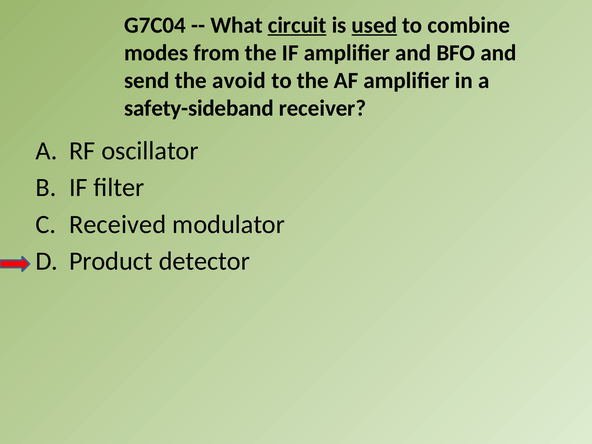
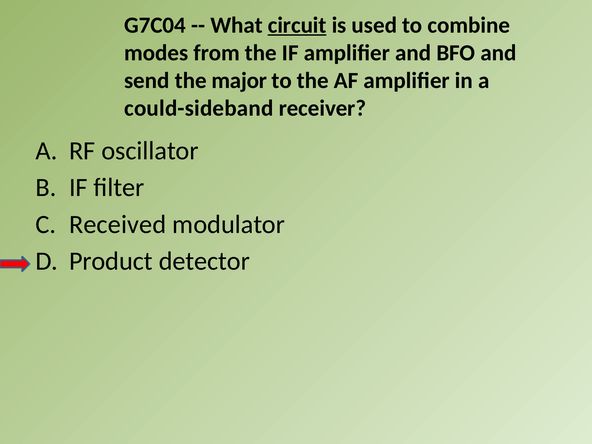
used underline: present -> none (374, 25)
avoid: avoid -> major (239, 81)
safety-sideband: safety-sideband -> could-sideband (199, 108)
